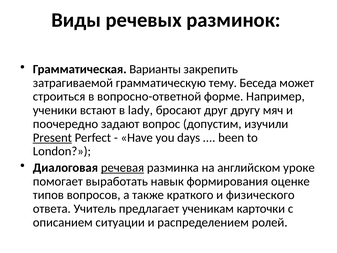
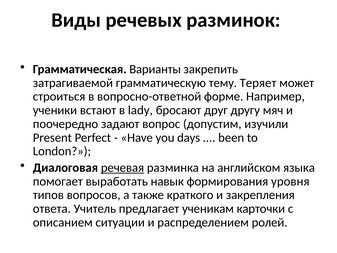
Беседа: Беседа -> Теряет (258, 83)
Present underline: present -> none (52, 137)
уроке: уроке -> языка (299, 167)
оценке: оценке -> уровня (290, 181)
физического: физического -> закрепления (260, 195)
